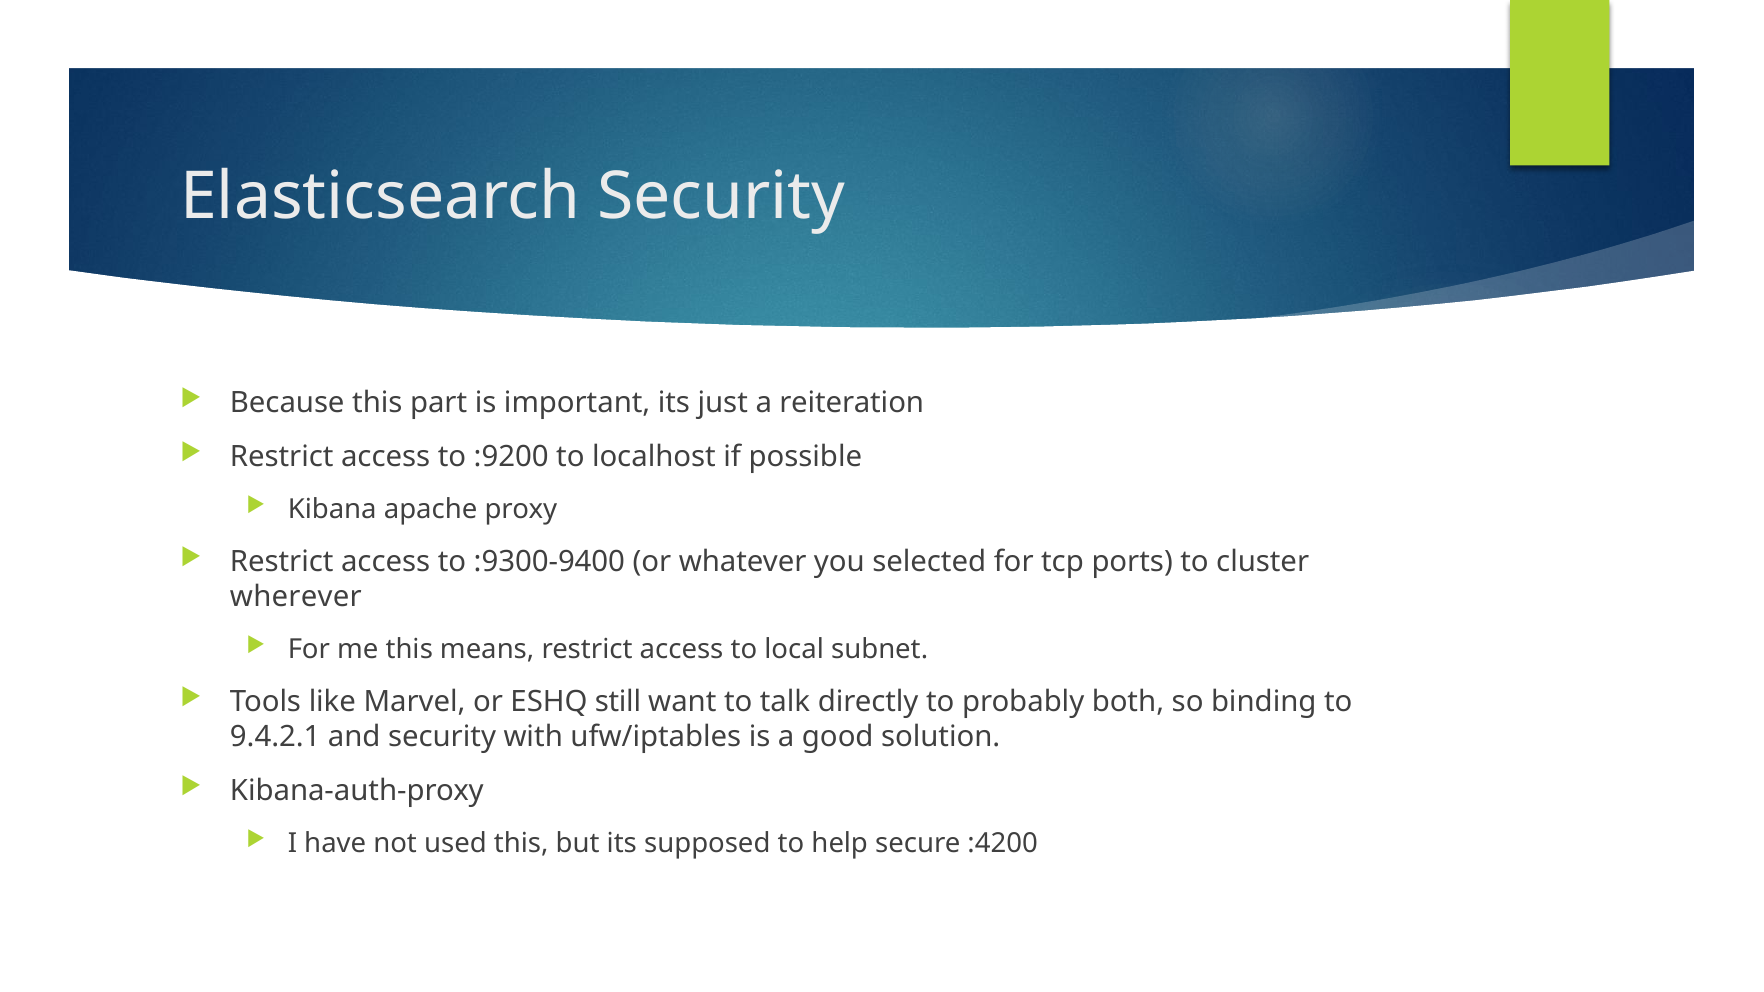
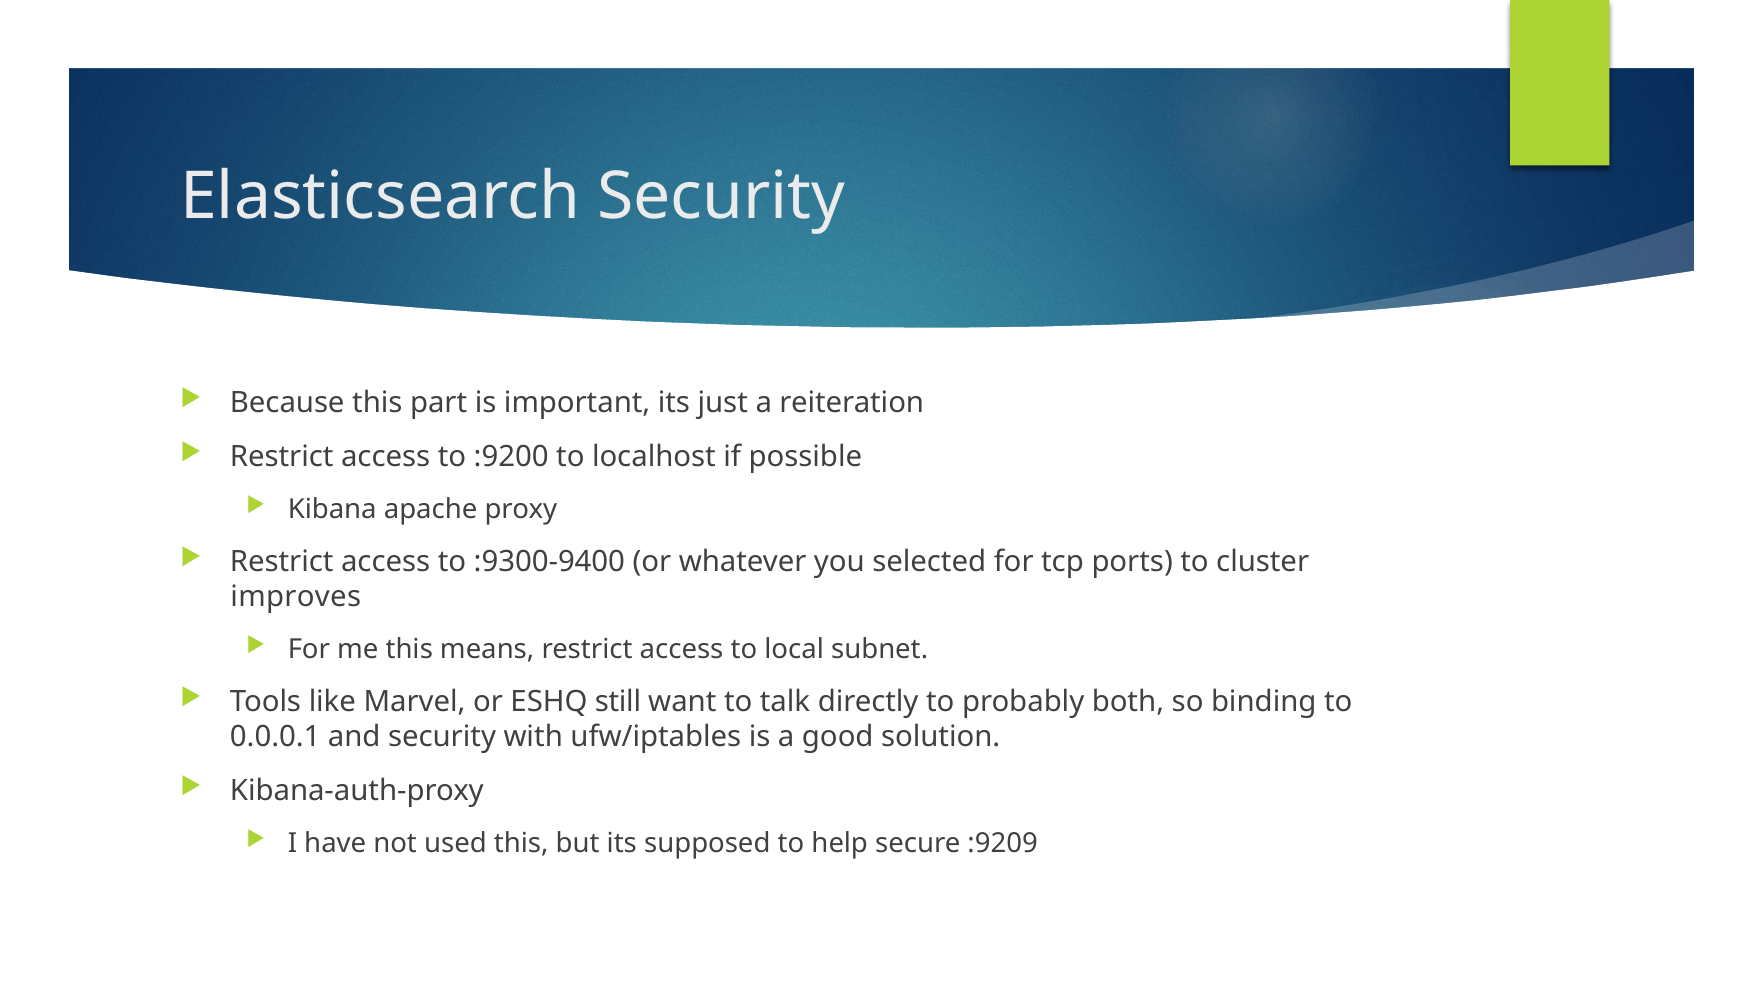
wherever: wherever -> improves (296, 597)
9.4.2.1: 9.4.2.1 -> 0.0.0.1 (275, 737)
:4200: :4200 -> :9209 (1003, 843)
